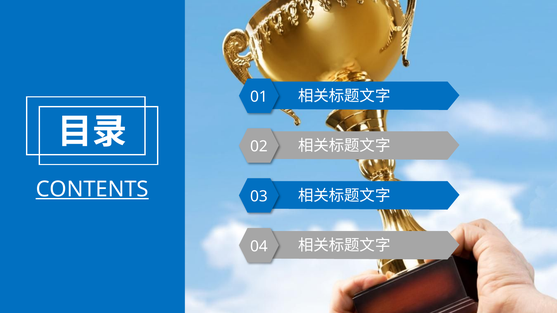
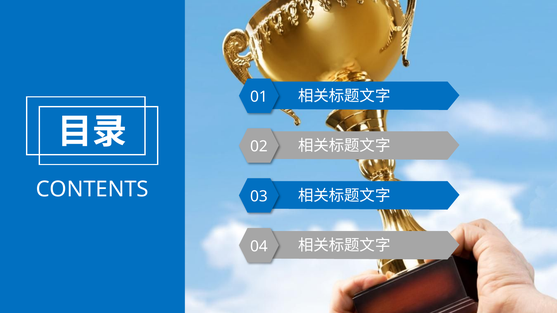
CONTENTS underline: present -> none (92, 190)
